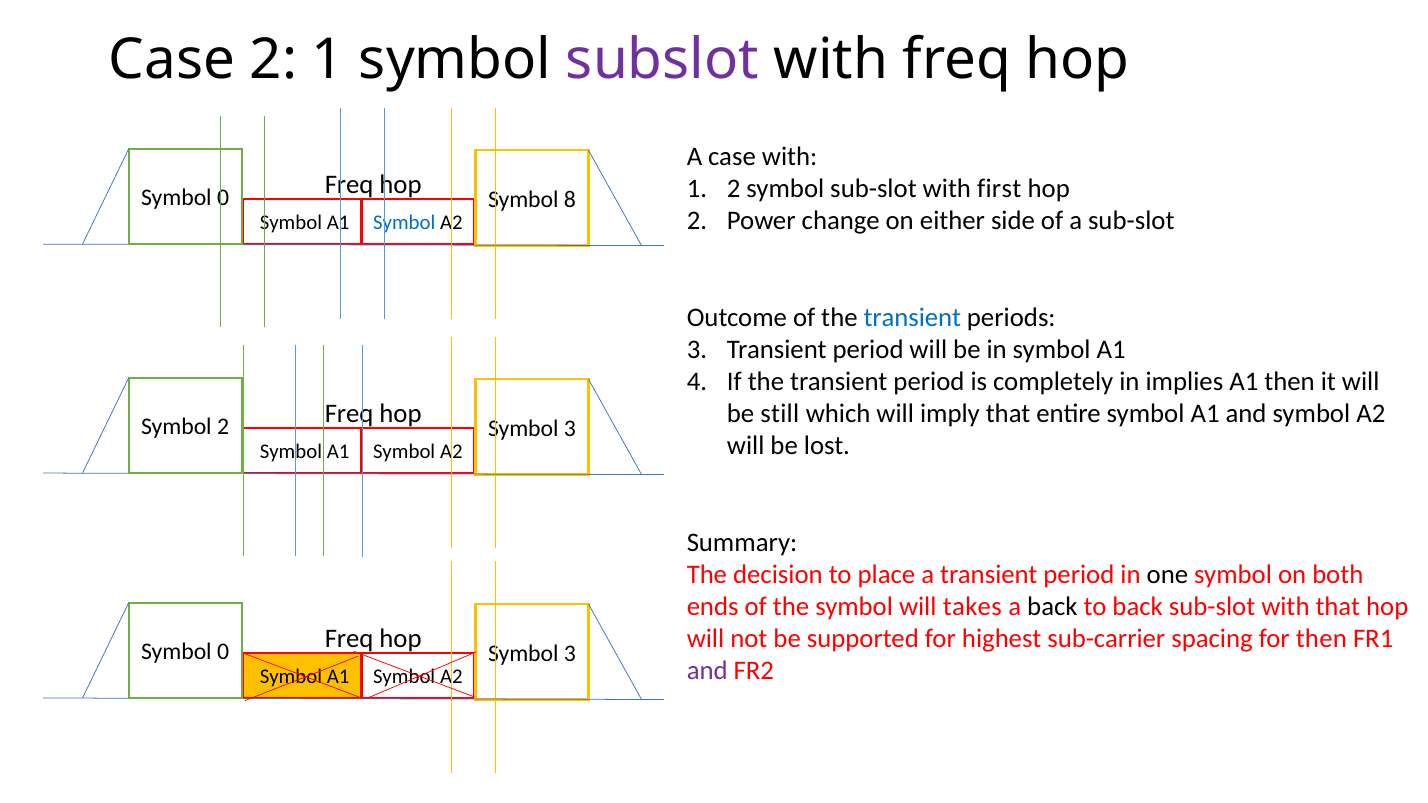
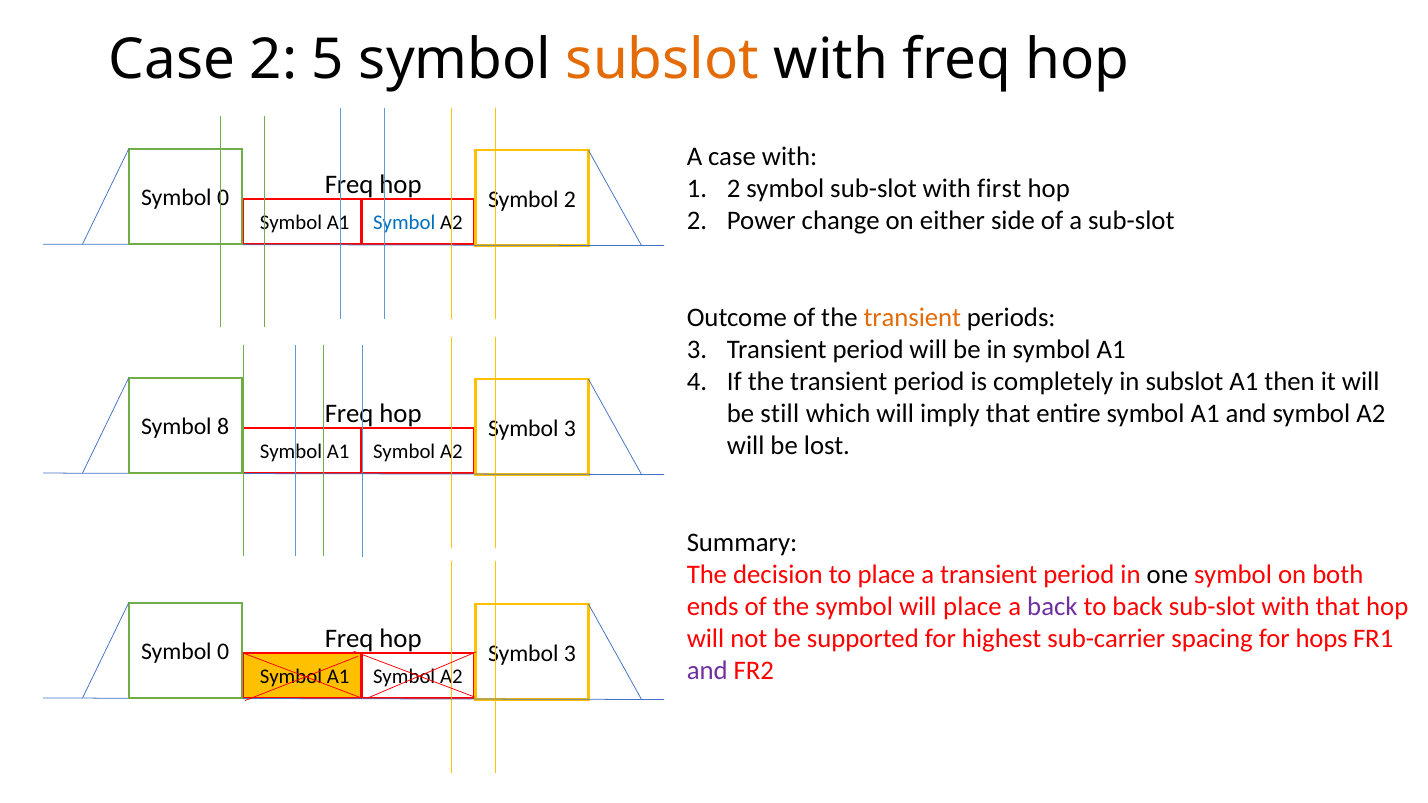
2 1: 1 -> 5 (328, 60)
subslot colour: purple -> orange (662, 60)
Symbol 8: 8 -> 2 (570, 200)
transient colour: blue -> orange (912, 317)
in implies: implies -> subslot (1184, 382)
Symbol 2: 2 -> 8 (223, 427)
will takes: takes -> place (972, 607)
back colour: black -> purple (1052, 607)
for then: then -> hops (1322, 639)
